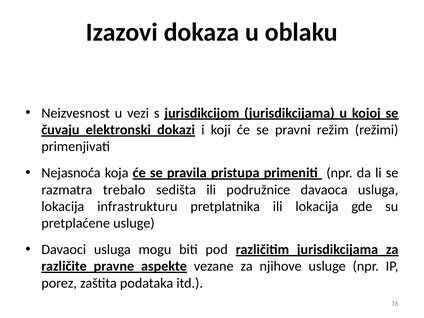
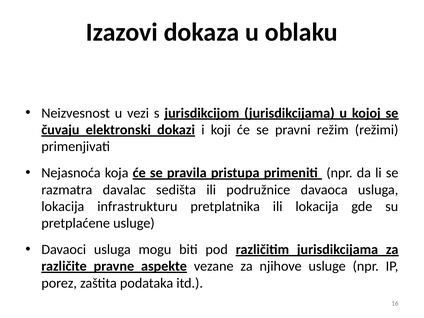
trebalo: trebalo -> davalac (124, 190)
